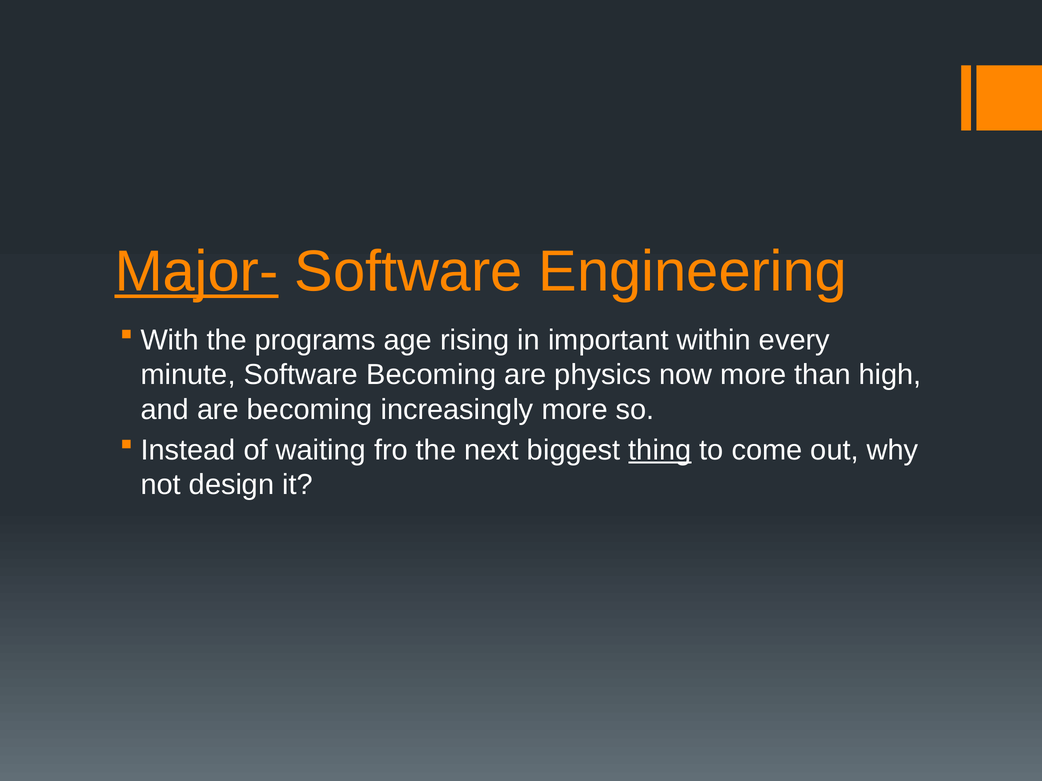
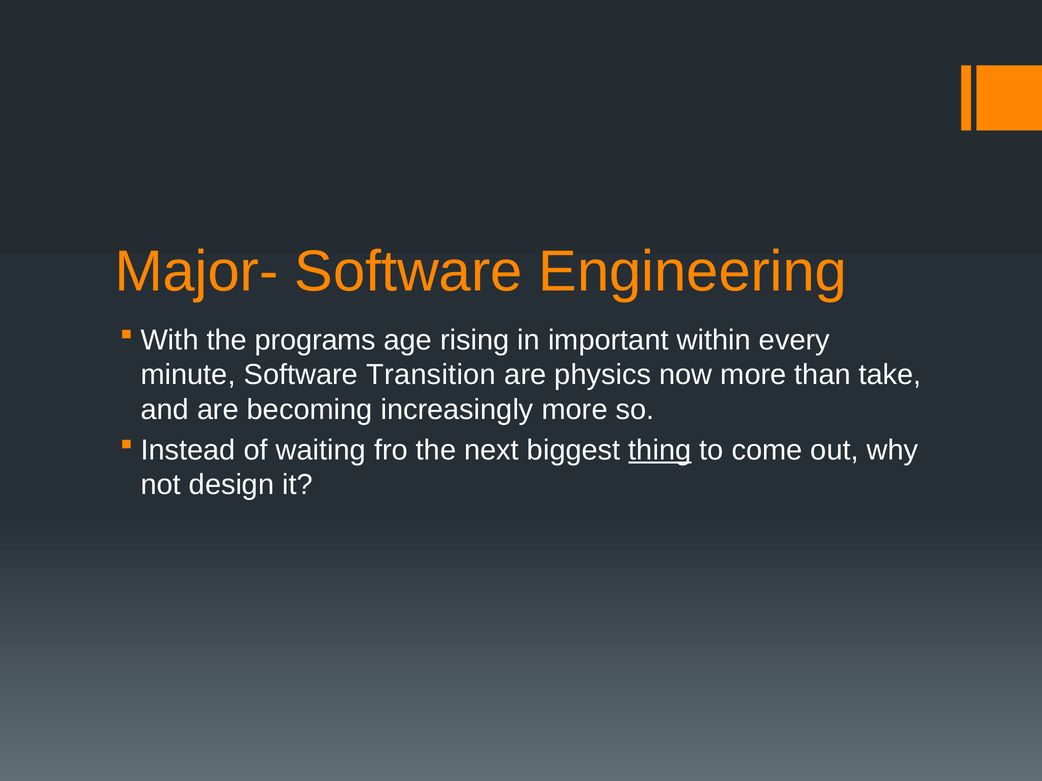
Major- underline: present -> none (197, 272)
Software Becoming: Becoming -> Transition (431, 375)
high: high -> take (890, 375)
